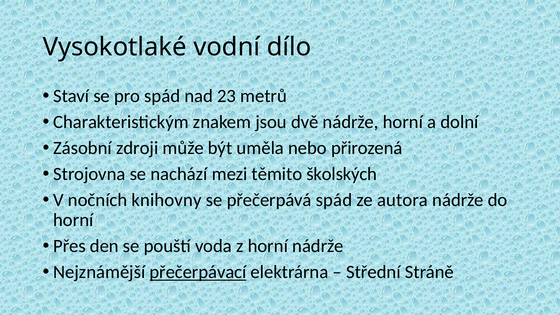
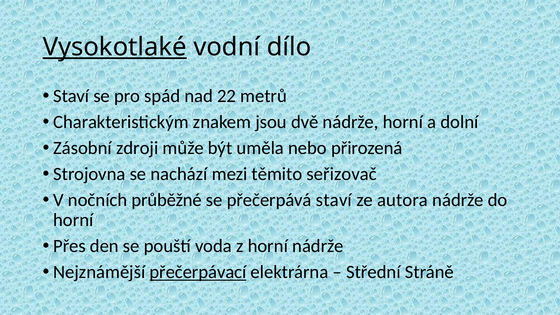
Vysokotlaké underline: none -> present (115, 47)
23: 23 -> 22 (227, 96)
školských: školských -> seřizovač (342, 174)
knihovny: knihovny -> průběžné (167, 200)
přečerpává spád: spád -> staví (334, 200)
